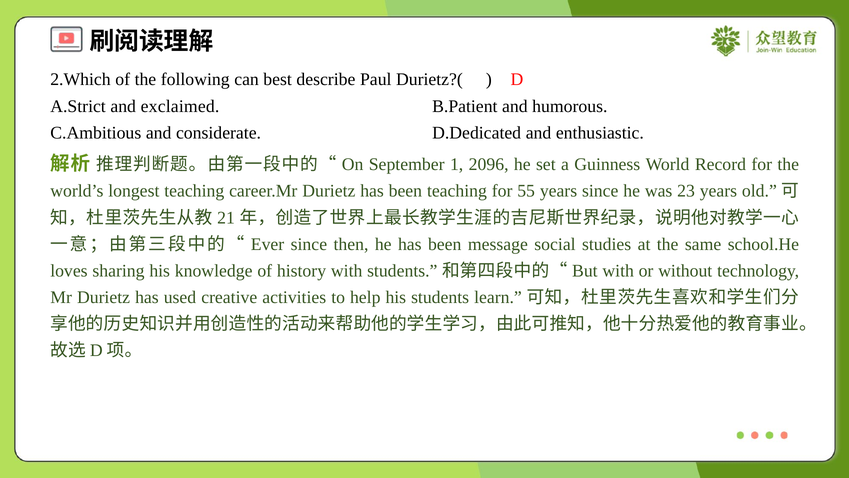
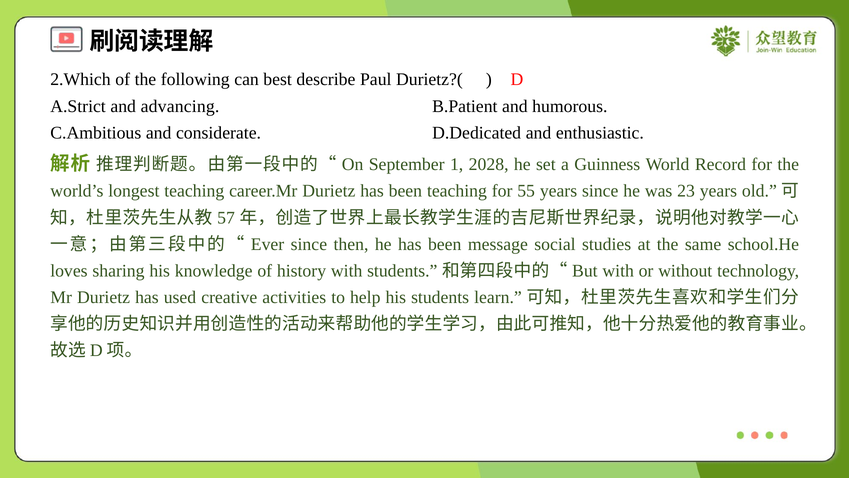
exclaimed: exclaimed -> advancing (180, 106)
2096: 2096 -> 2028 (489, 164)
21: 21 -> 57 (226, 217)
